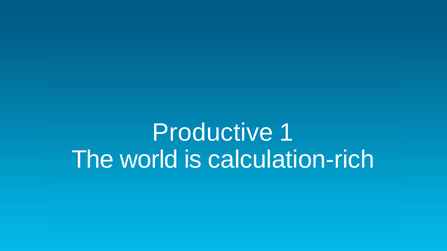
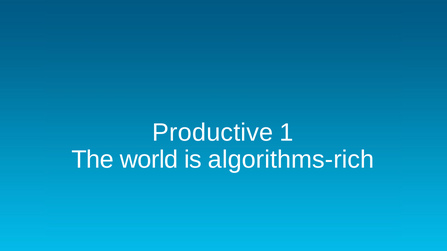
calculation-rich: calculation-rich -> algorithms-rich (291, 160)
